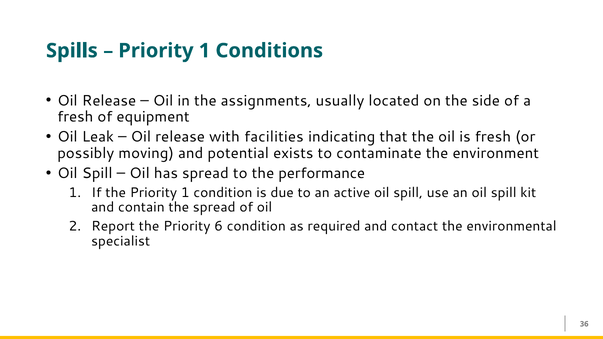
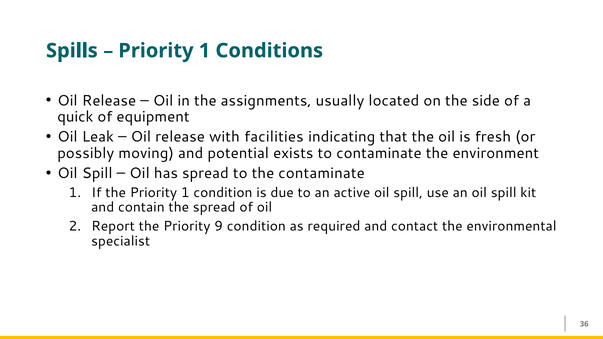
fresh: fresh -> quick (75, 117)
the performance: performance -> contaminate (322, 173)
6: 6 -> 9 (219, 226)
